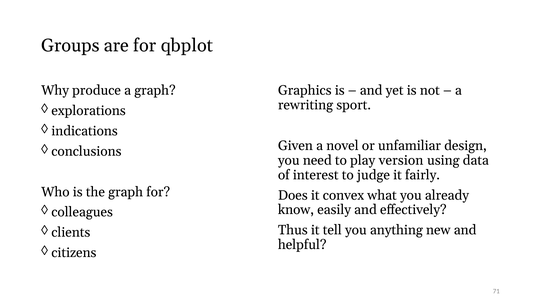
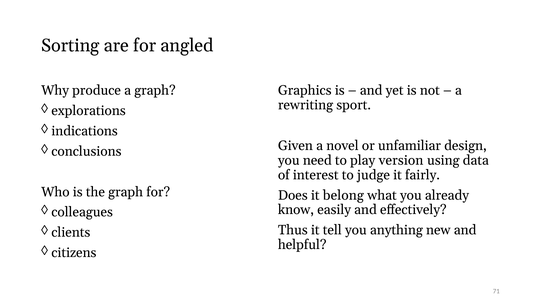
Groups: Groups -> Sorting (70, 45)
qbplot: qbplot -> angled (187, 45)
convex: convex -> belong (343, 195)
